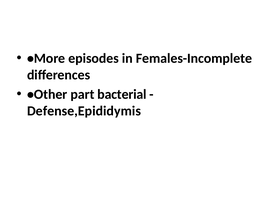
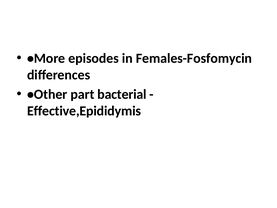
Females-Incomplete: Females-Incomplete -> Females-Fosfomycin (194, 58)
Defense,Epididymis: Defense,Epididymis -> Effective,Epididymis (84, 111)
